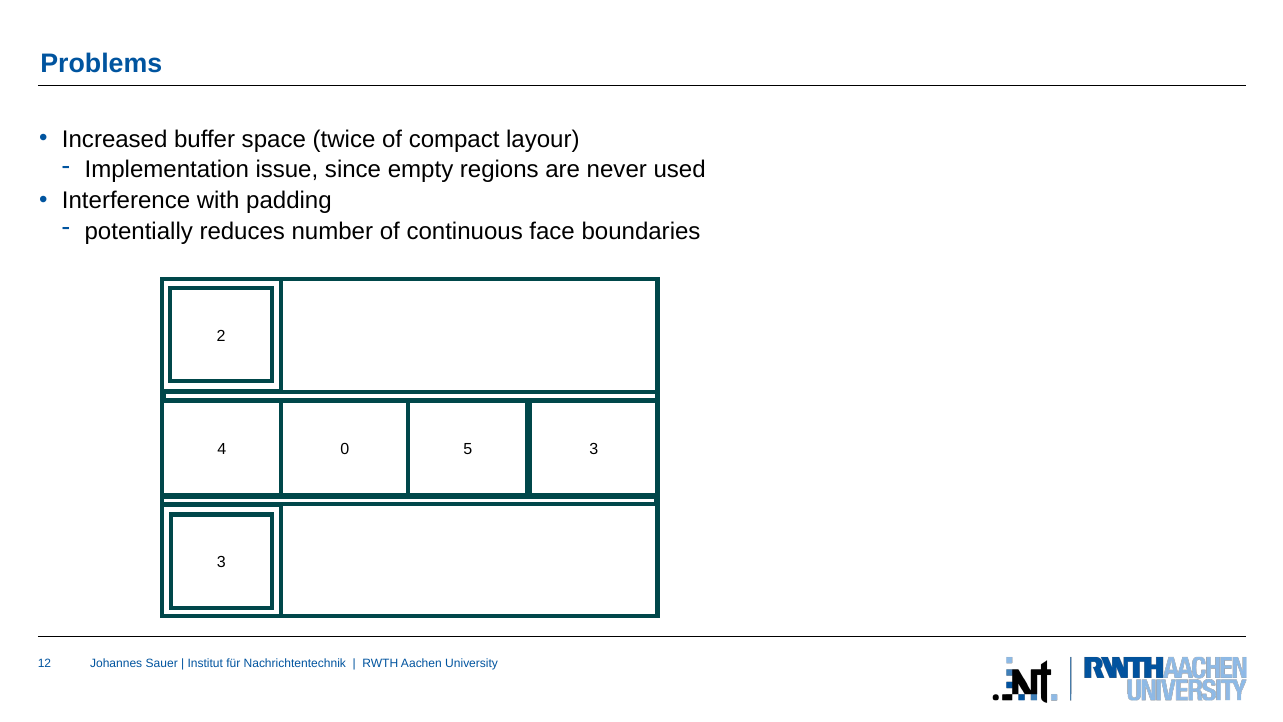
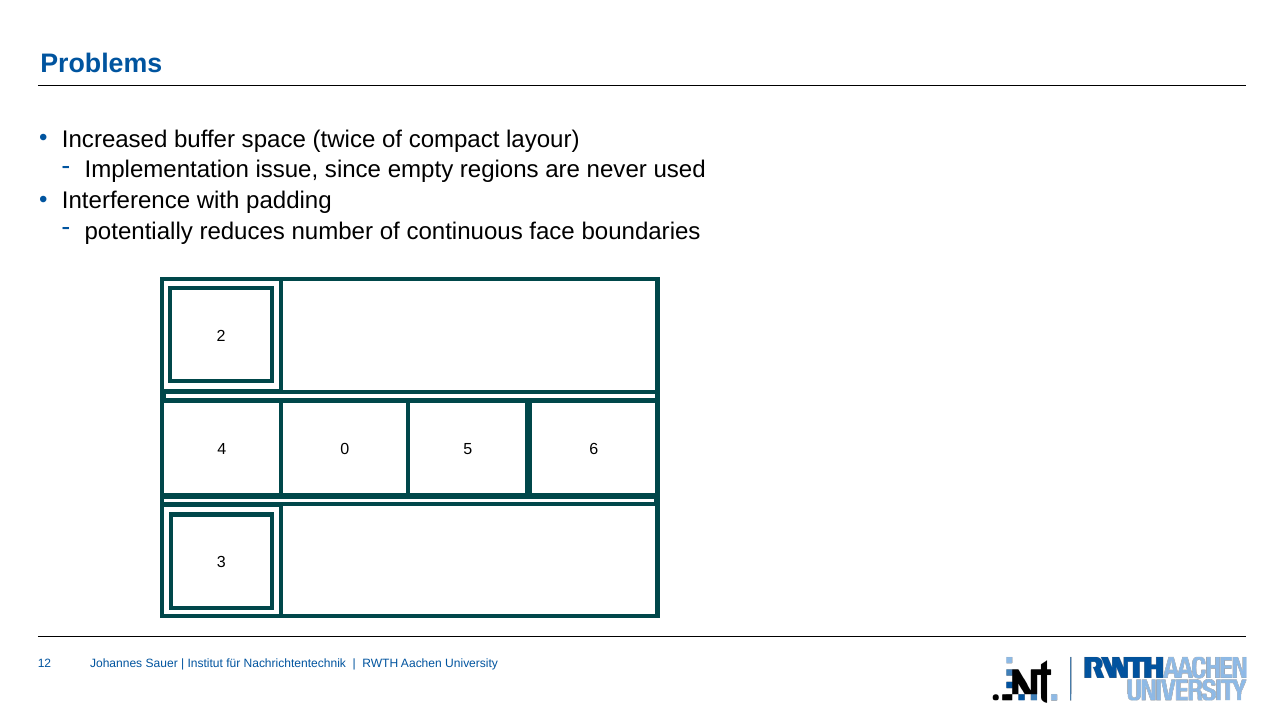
5 3: 3 -> 6 (594, 449)
